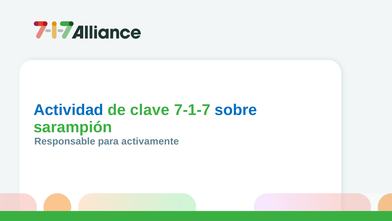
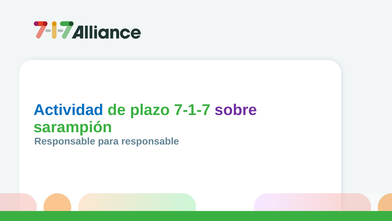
clave: clave -> plazo (150, 110)
sobre colour: blue -> purple (236, 110)
para activamente: activamente -> responsable (150, 141)
